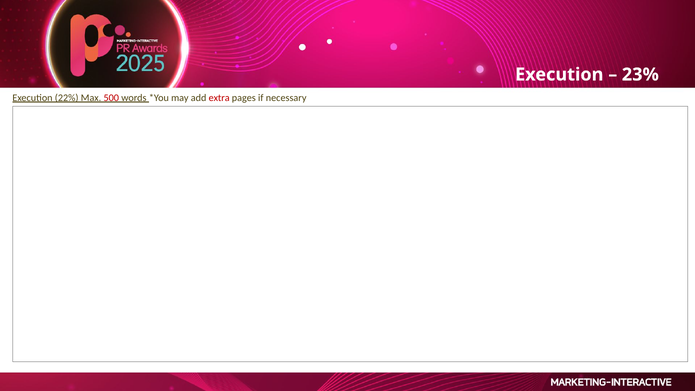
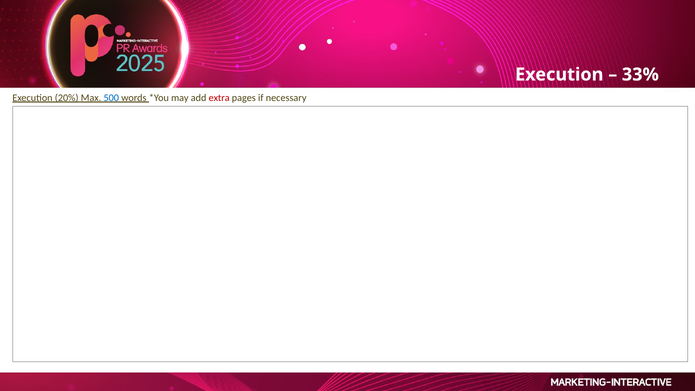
23%: 23% -> 33% (640, 75)
22%: 22% -> 20% (67, 98)
500 colour: red -> blue (111, 98)
